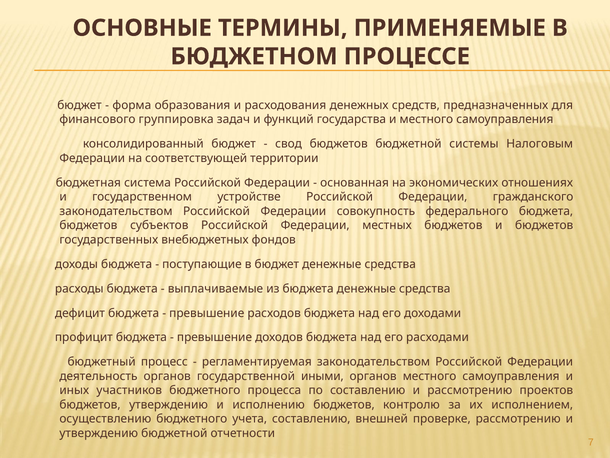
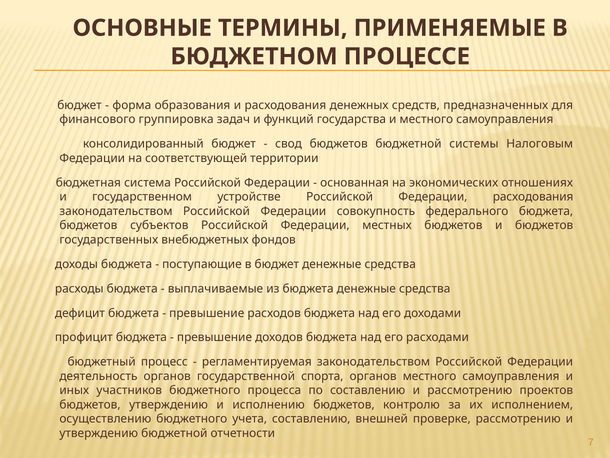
Федерации гражданского: гражданского -> расходования (533, 197)
иными: иными -> спорта (322, 376)
